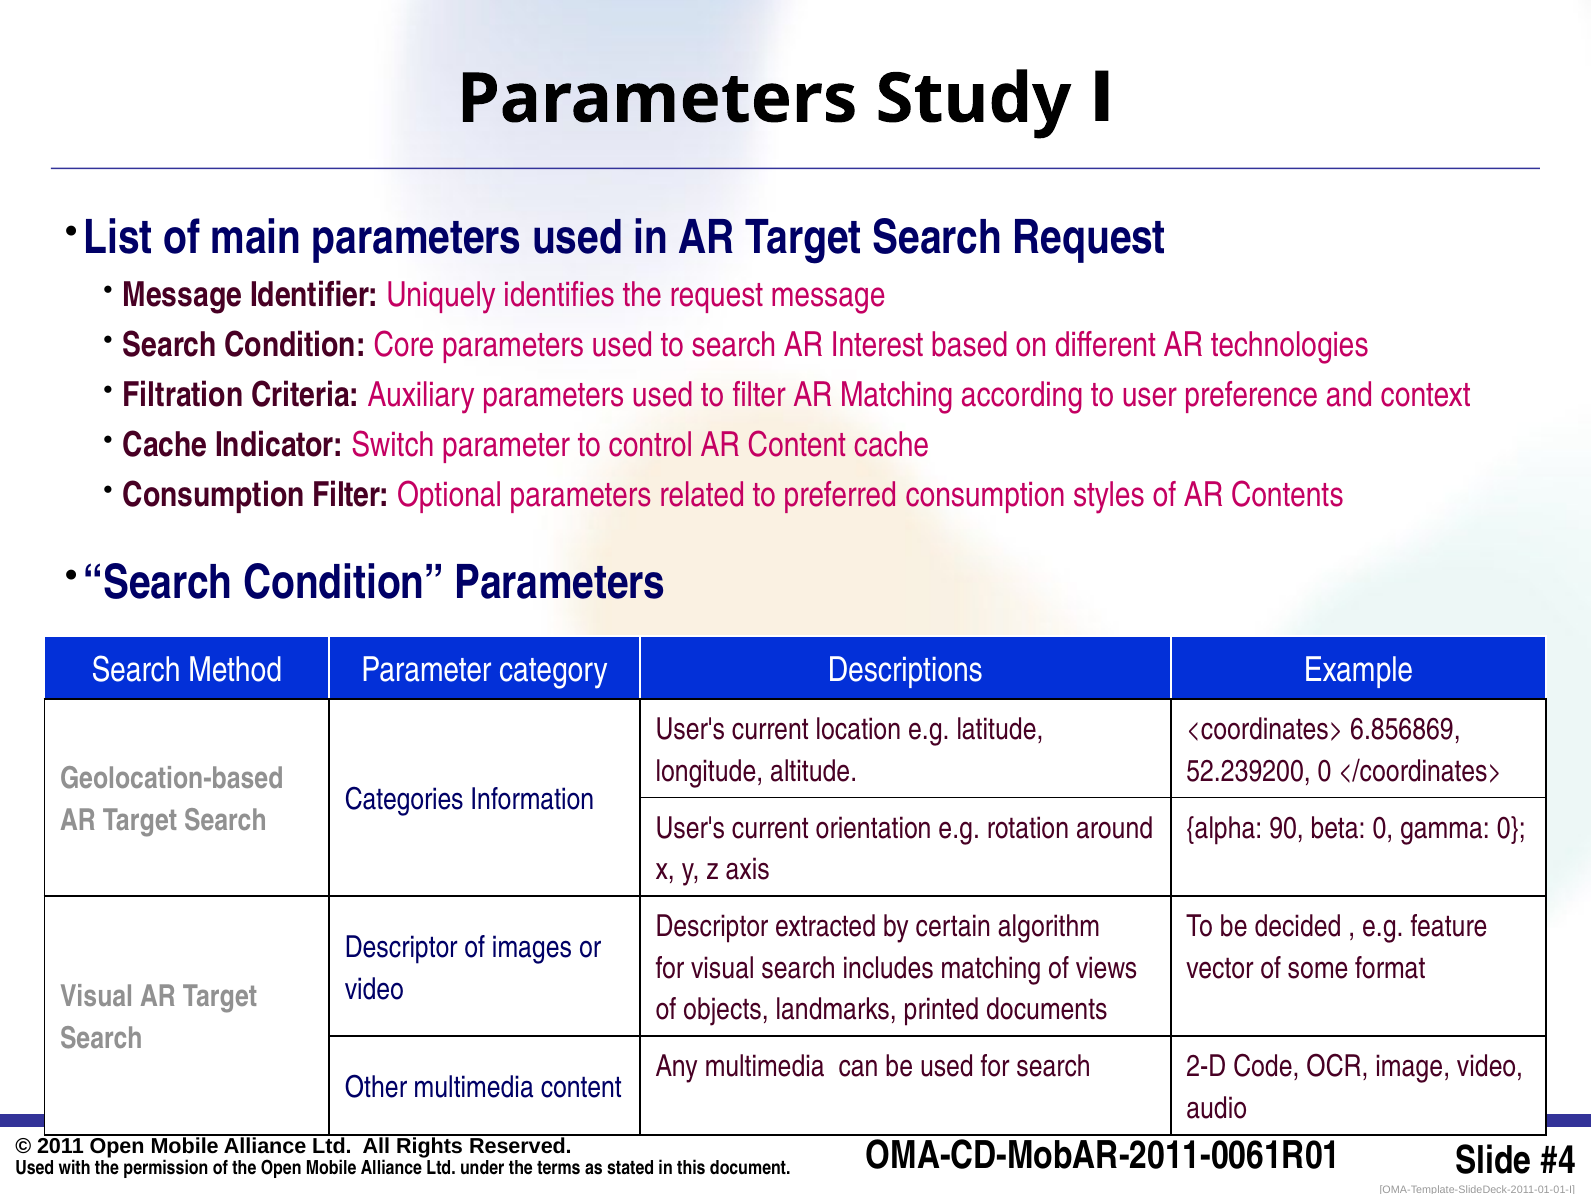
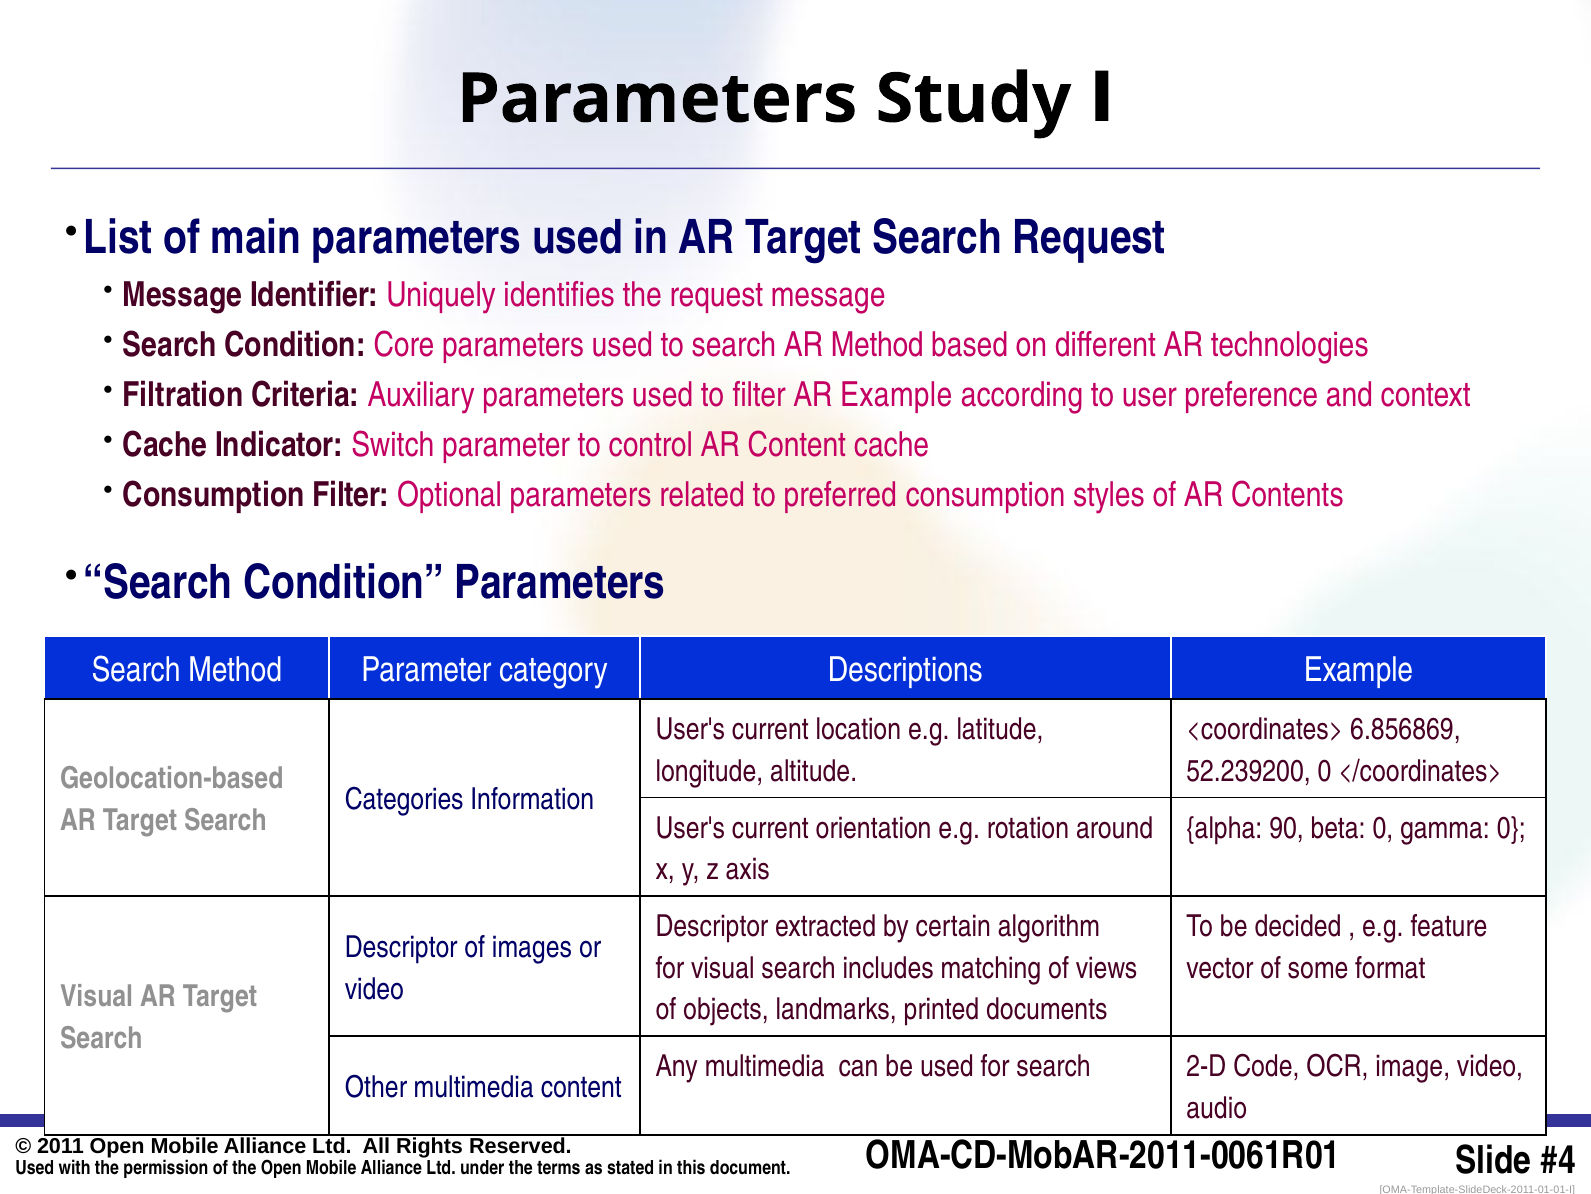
AR Interest: Interest -> Method (877, 345)
AR Matching: Matching -> Example (896, 395)
